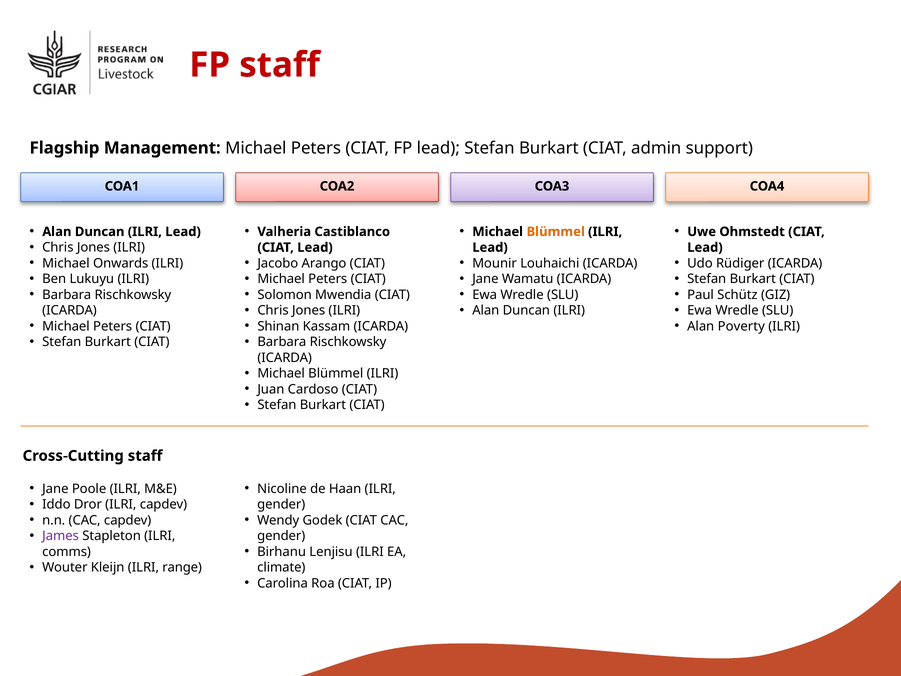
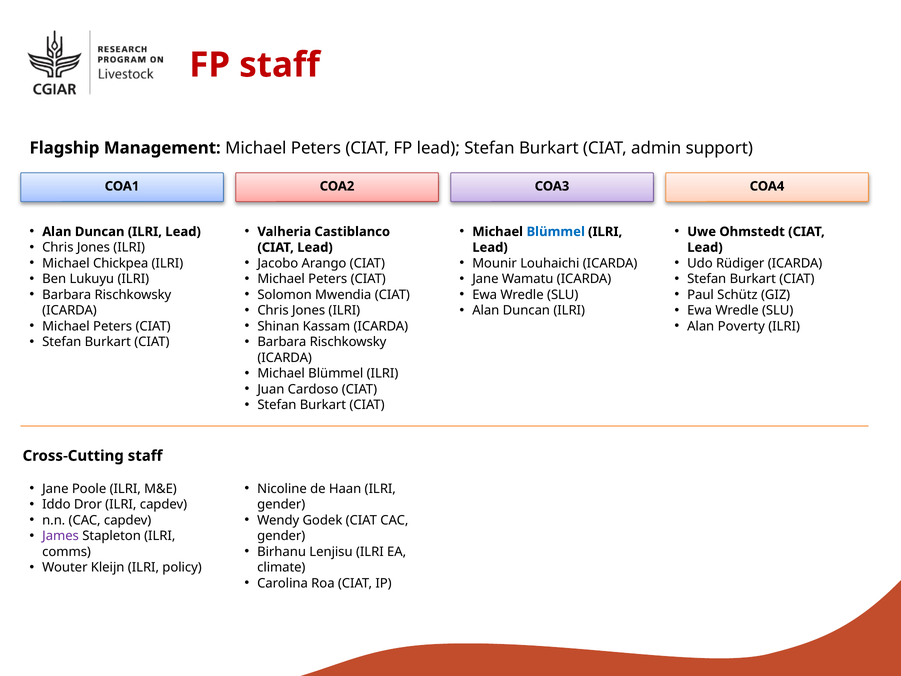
Blümmel colour: orange -> blue (556, 232)
Onwards: Onwards -> Chickpea (121, 263)
range: range -> policy (182, 567)
